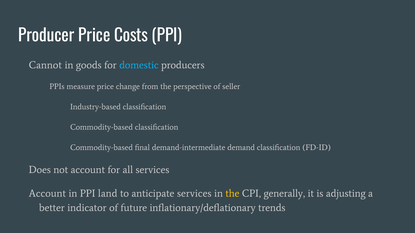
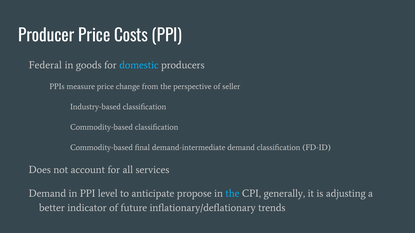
Cannot: Cannot -> Federal (45, 65)
Account: Account -> Demand (47, 194)
land: land -> level (108, 194)
anticipate services: services -> propose (194, 194)
the colour: yellow -> light blue (232, 194)
